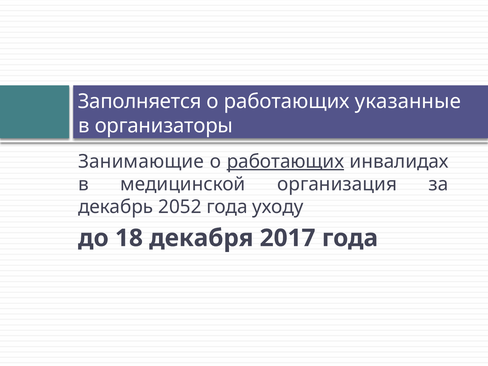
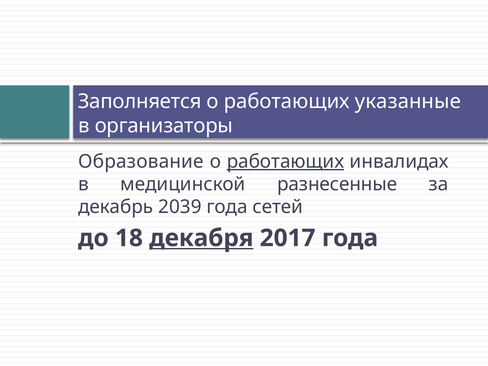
Занимающие: Занимающие -> Образование (141, 161)
организация: организация -> разнесенные (337, 184)
2052: 2052 -> 2039 (180, 207)
уходу: уходу -> сетей (278, 207)
декабря underline: none -> present (201, 238)
